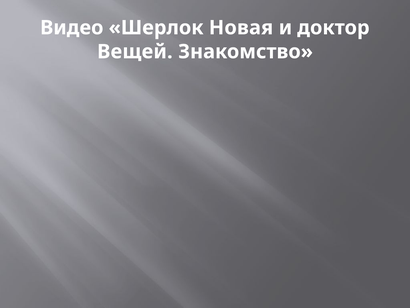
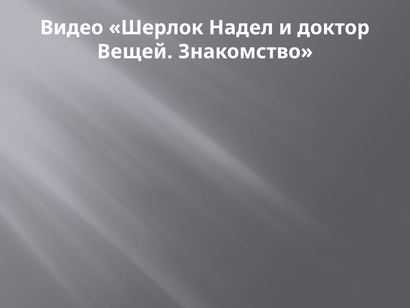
Новая: Новая -> Надел (241, 28)
